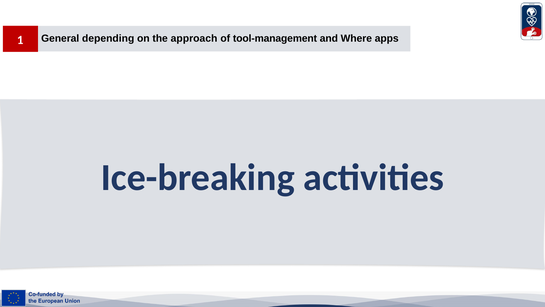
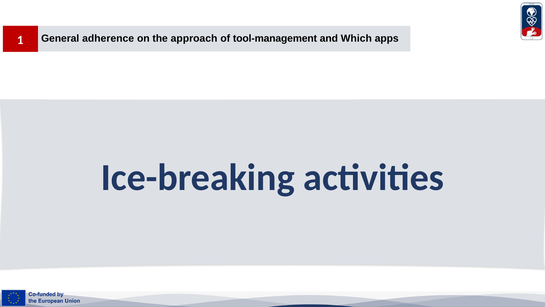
depending: depending -> adherence (108, 39)
Where: Where -> Which (356, 39)
